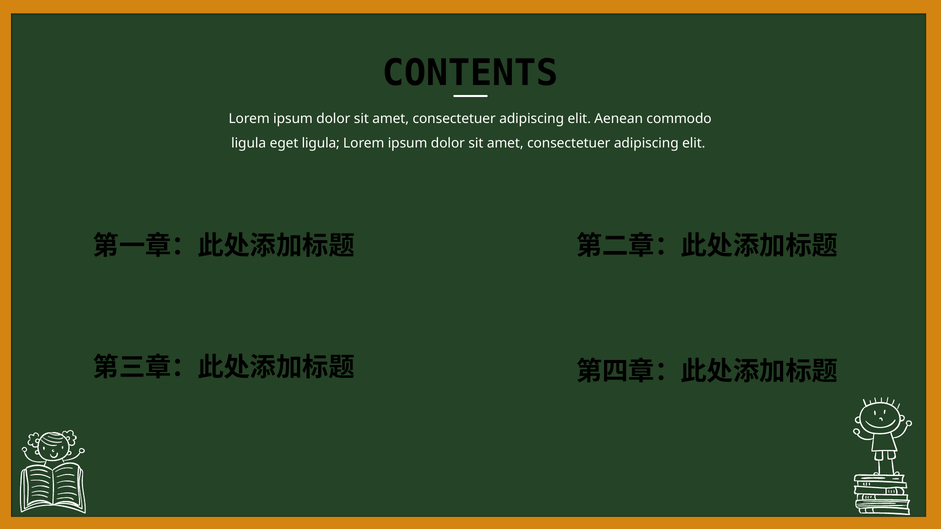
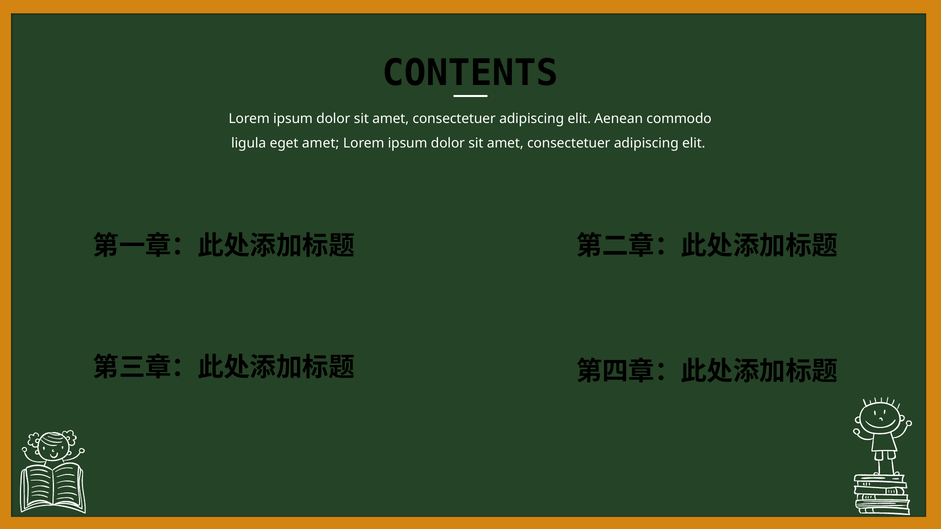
eget ligula: ligula -> amet (321, 144)
